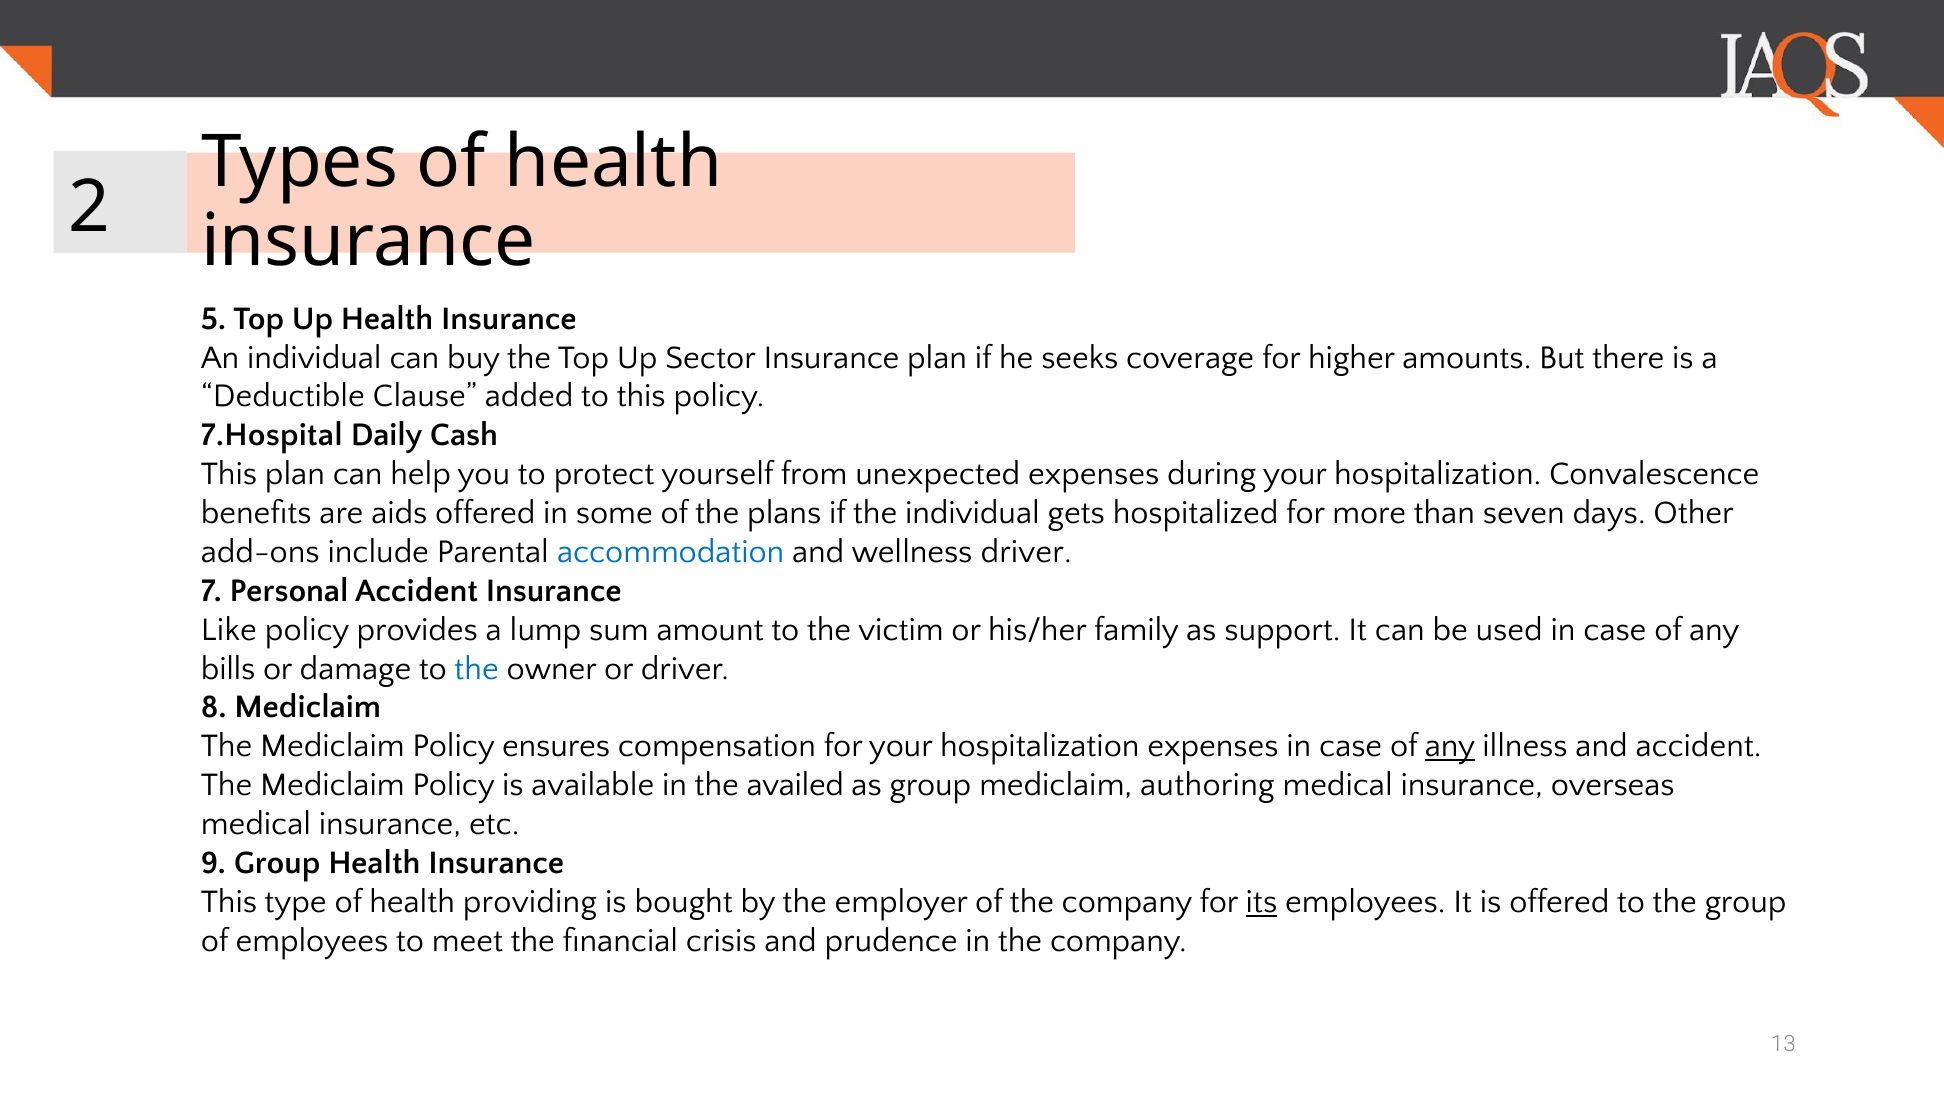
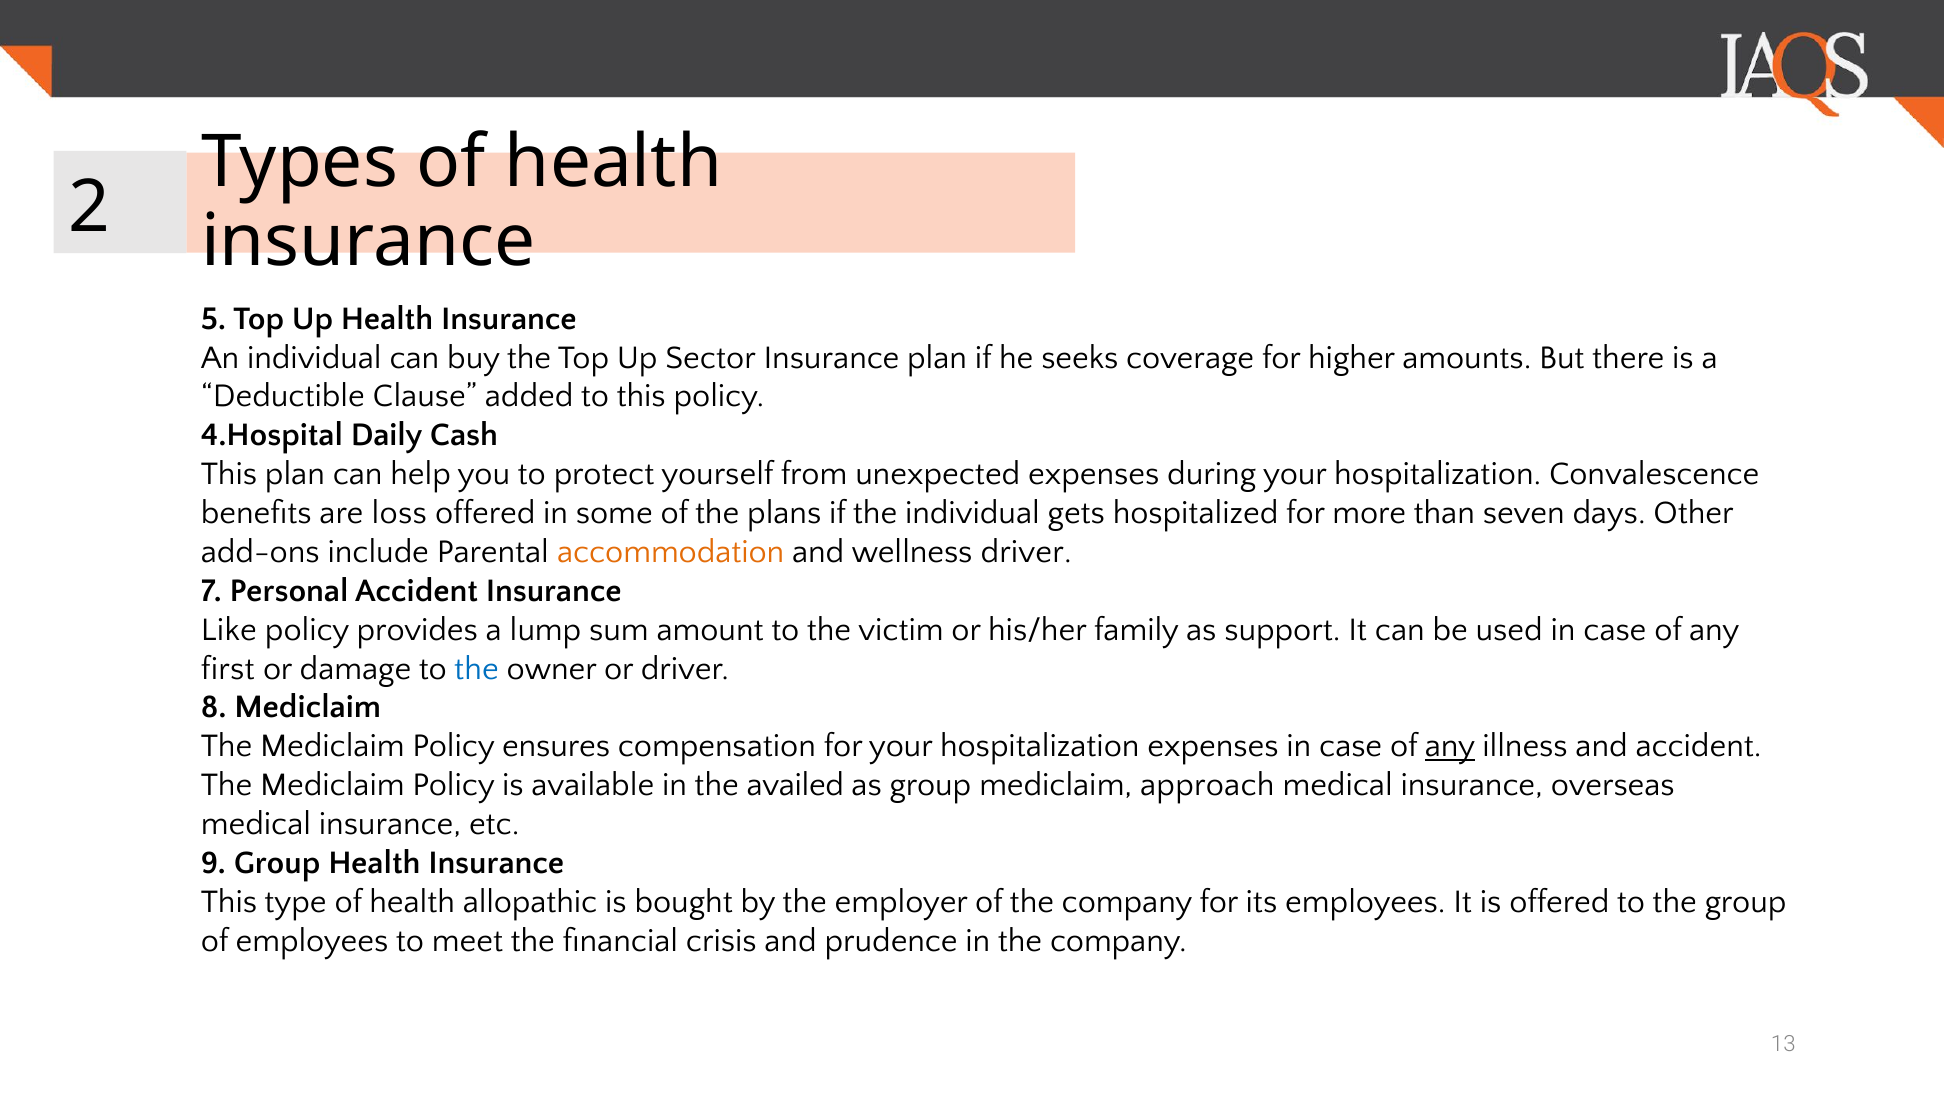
7.Hospital: 7.Hospital -> 4.Hospital (272, 435)
aids: aids -> loss (399, 513)
accommodation colour: blue -> orange (671, 552)
bills: bills -> first (228, 668)
authoring: authoring -> approach (1207, 785)
providing: providing -> allopathic (530, 901)
its underline: present -> none (1262, 901)
